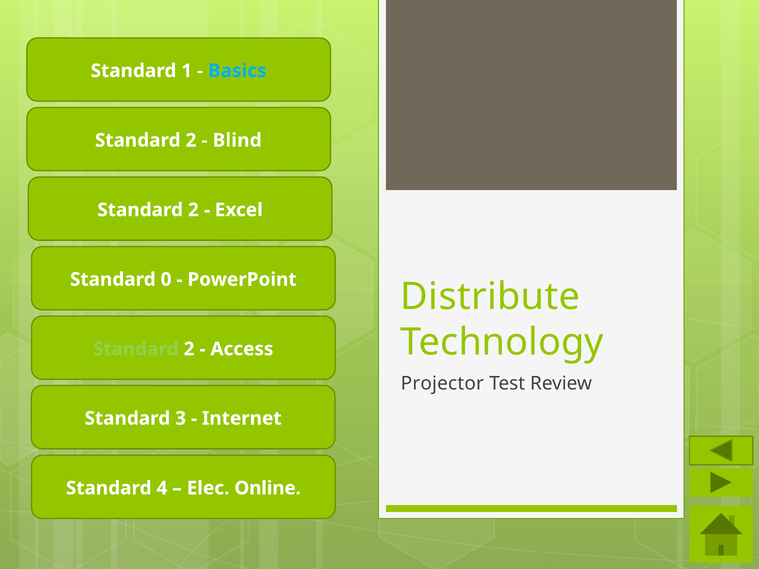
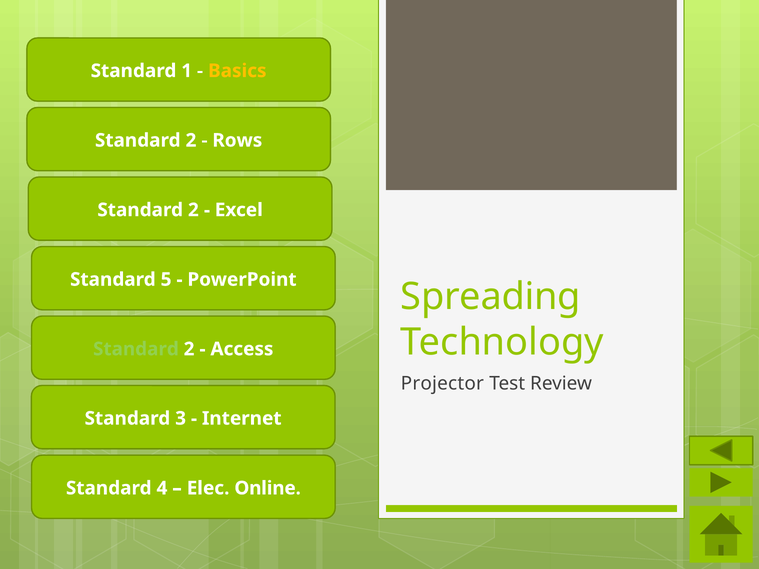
Basics colour: light blue -> yellow (237, 71)
Blind: Blind -> Rows (237, 140)
0: 0 -> 5 (166, 280)
Distribute: Distribute -> Spreading (491, 297)
